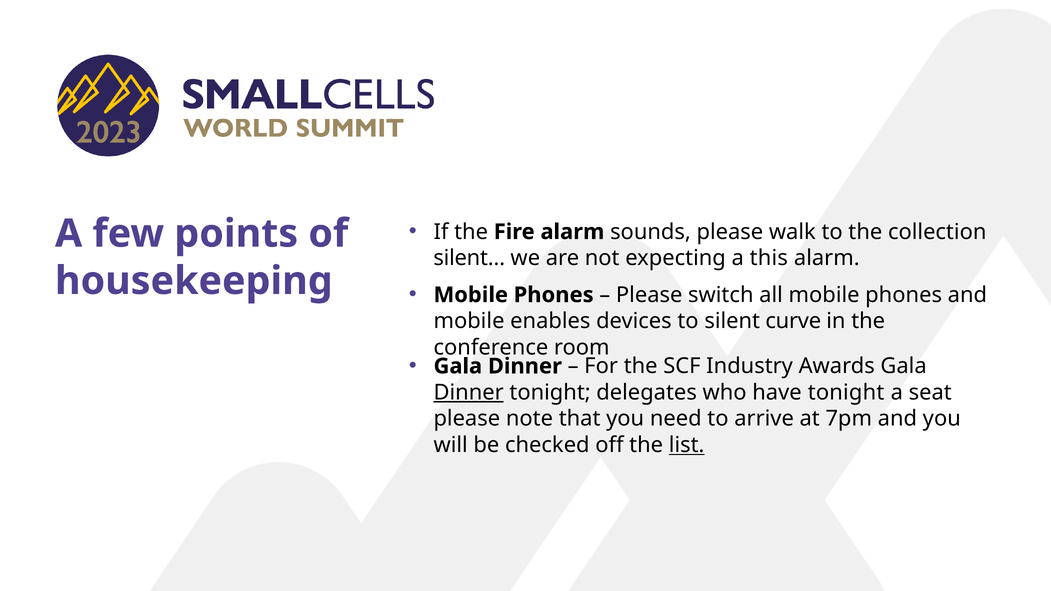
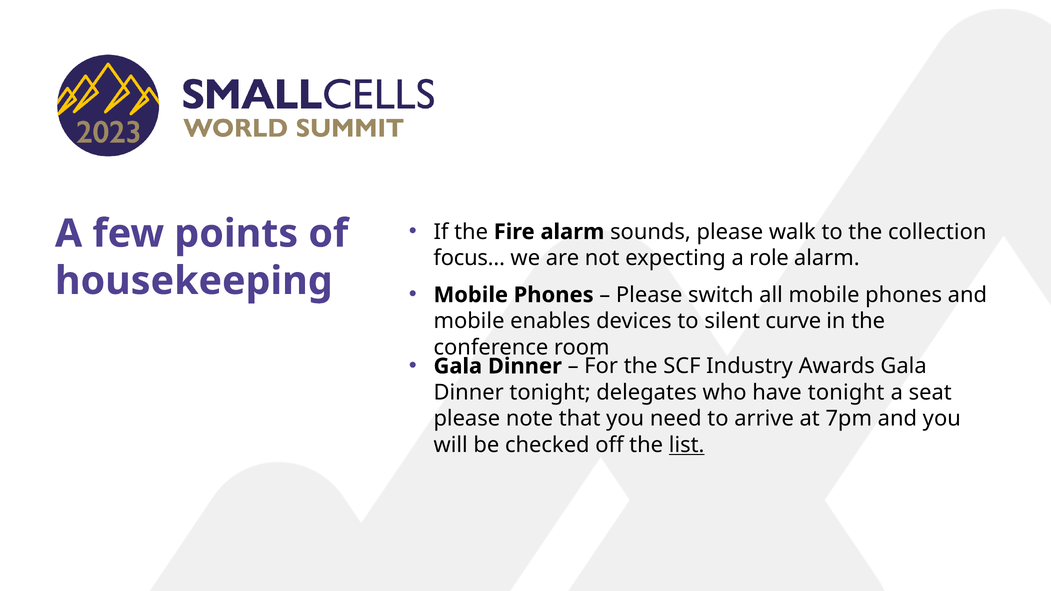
silent…: silent… -> focus… (469, 258)
this: this -> role (769, 258)
Dinner underline: present -> none (469, 393)
